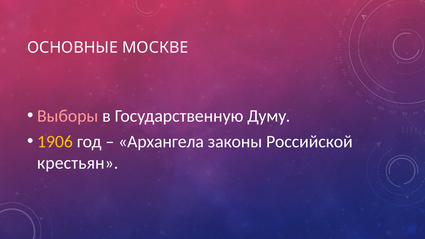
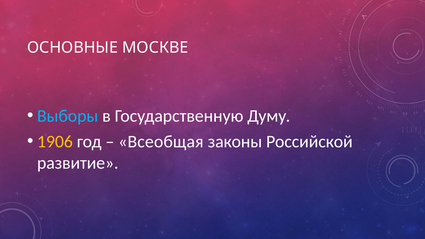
Выборы colour: pink -> light blue (68, 116)
Архангела: Архангела -> Всеобщая (161, 142)
крестьян: крестьян -> развитие (78, 163)
